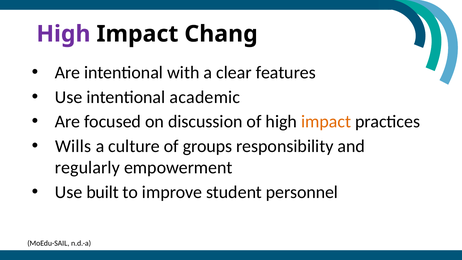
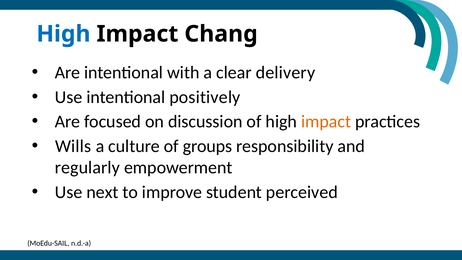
High colour: purple -> blue (63, 34)
features: features -> delivery (286, 73)
academic: academic -> positively (205, 97)
built: built -> next (102, 192)
personnel: personnel -> perceived (302, 192)
